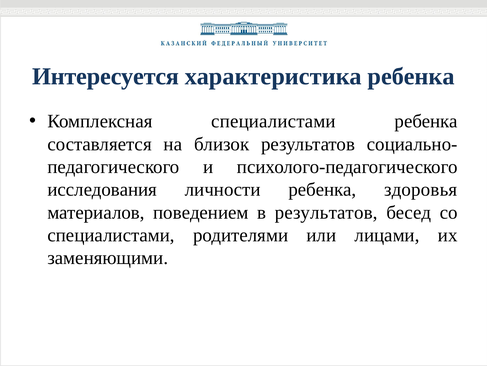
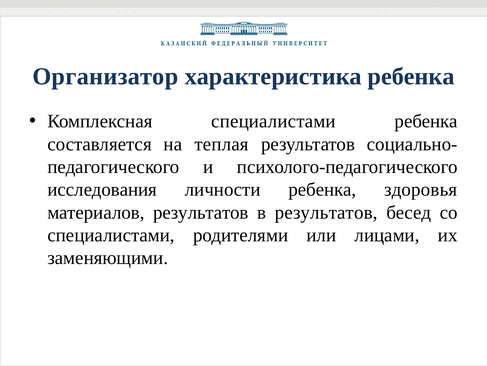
Интересуется: Интересуется -> Организатор (105, 76)
близок: близок -> теплая (222, 144)
материалов поведением: поведением -> результатов (201, 212)
